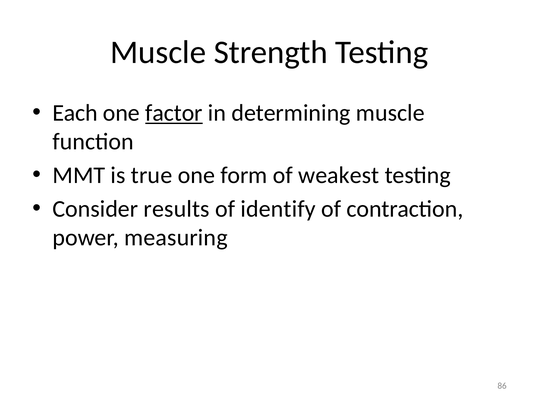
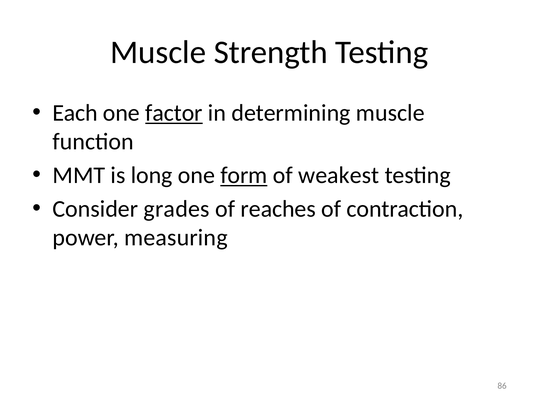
true: true -> long (152, 175)
form underline: none -> present (244, 175)
results: results -> grades (177, 209)
identify: identify -> reaches (278, 209)
